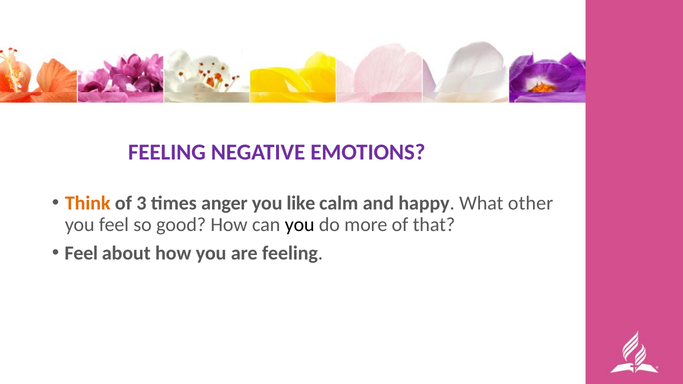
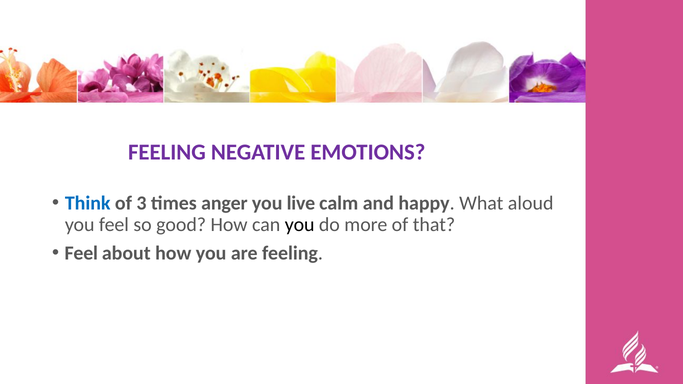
Think colour: orange -> blue (88, 203)
like: like -> live (301, 203)
other: other -> aloud (531, 203)
